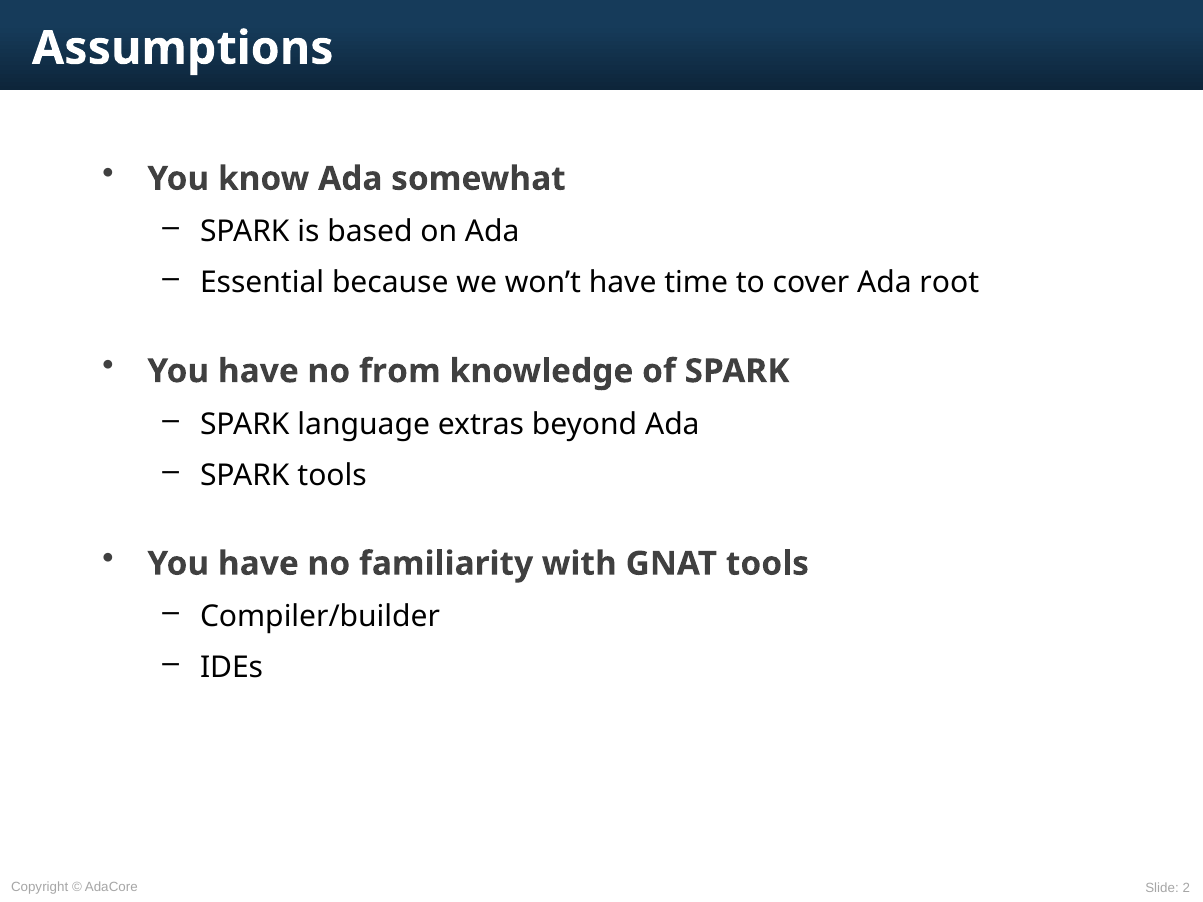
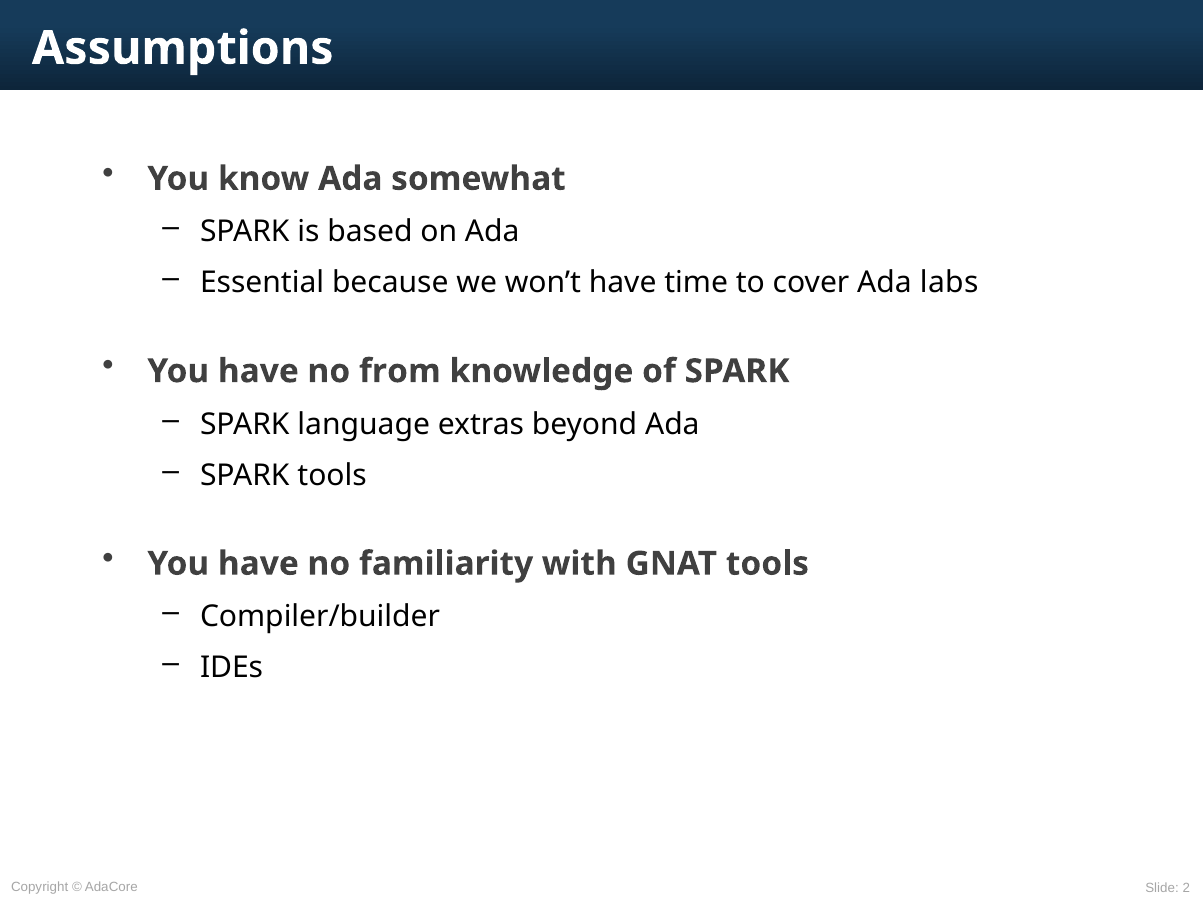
root: root -> labs (949, 283)
